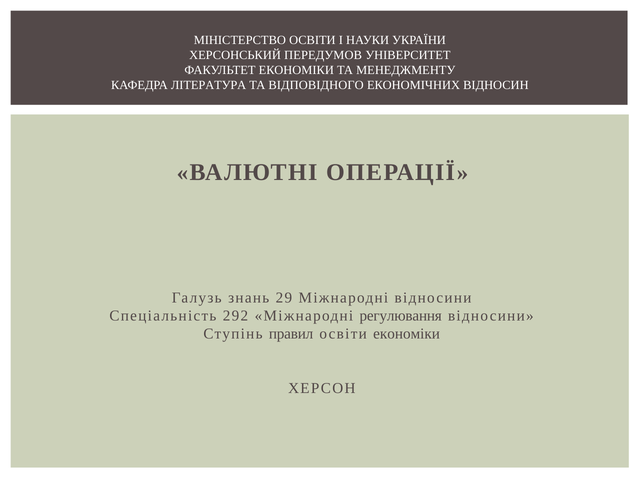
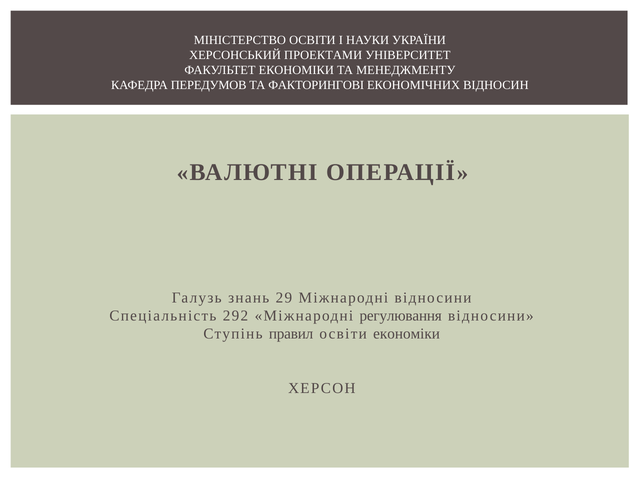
ПЕРЕДУМОВ: ПЕРЕДУМОВ -> ПРОЕКТАМИ (323, 55)
ЛІТЕРАТУРА: ЛІТЕРАТУРА -> ПЕРЕДУМОВ (209, 85)
ВІДПОВІДНОГО: ВІДПОВІДНОГО -> ФАКТОРИНГОВІ (316, 85)
